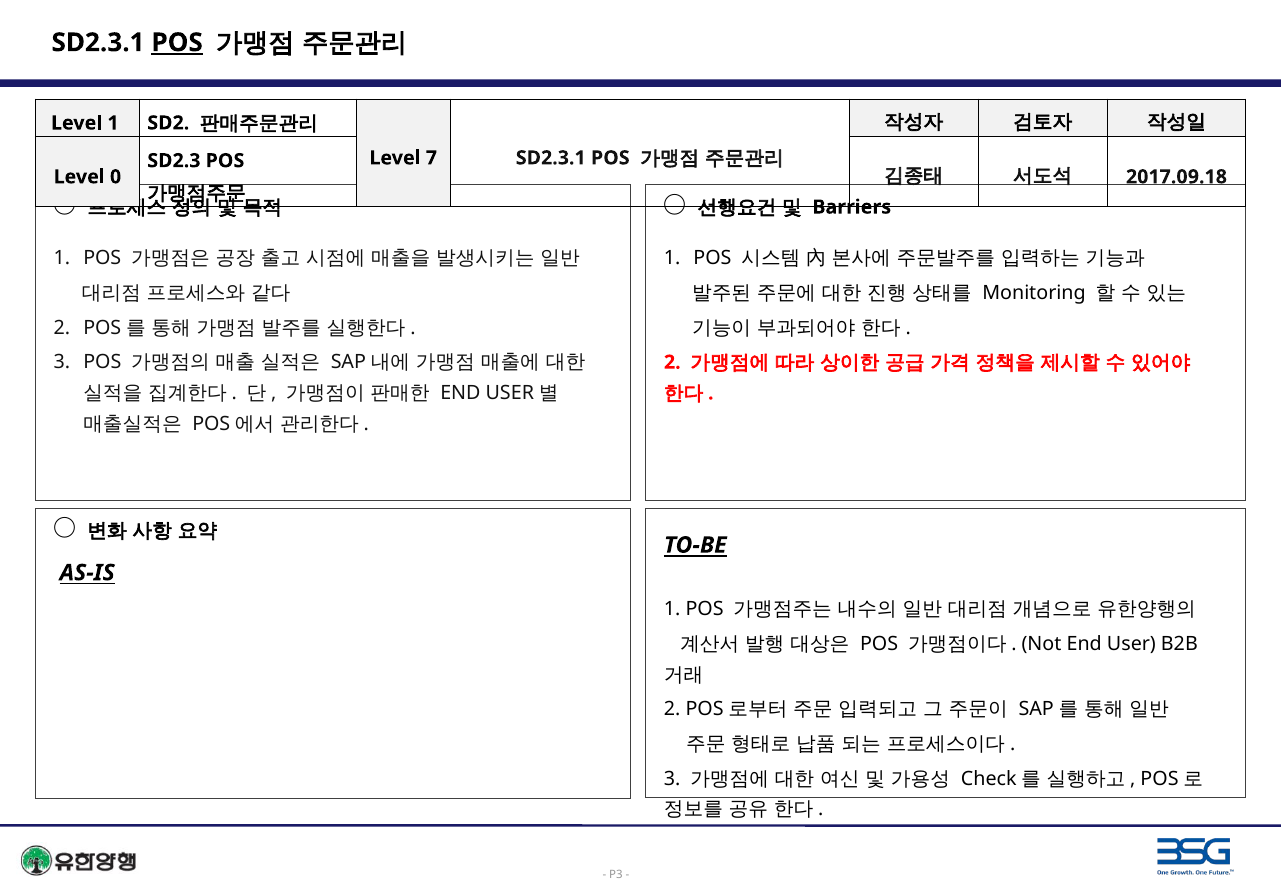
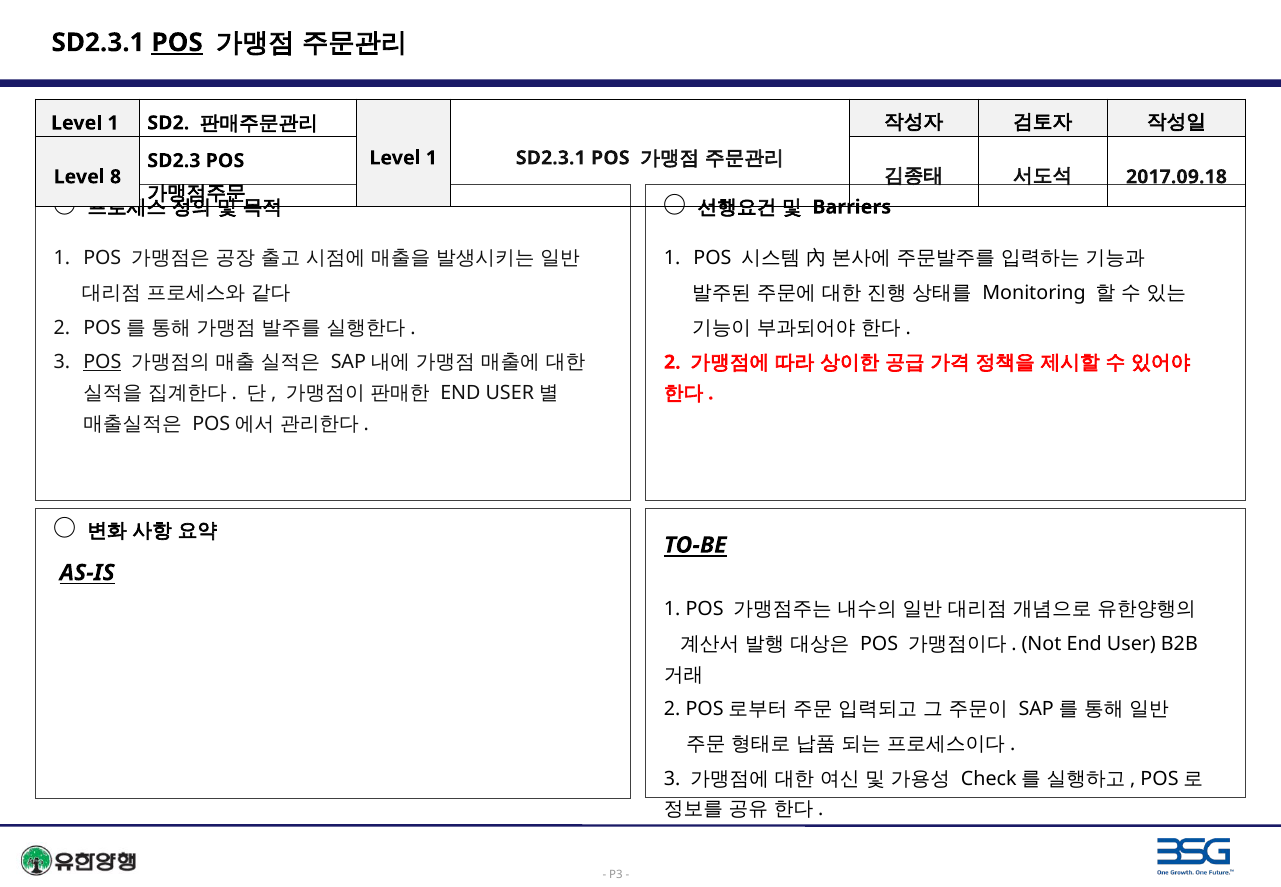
7: 7 -> 1 (431, 158)
0: 0 -> 8 (116, 177)
POS underline: none -> present (102, 362)
